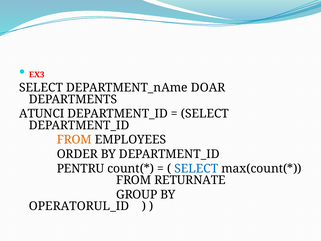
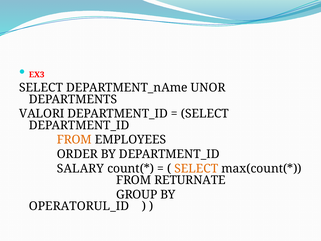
DOAR: DOAR -> UNOR (208, 88)
ATUNCI: ATUNCI -> VALORI (42, 114)
PENTRU: PENTRU -> SALARY (80, 168)
SELECT colour: blue -> orange (196, 168)
